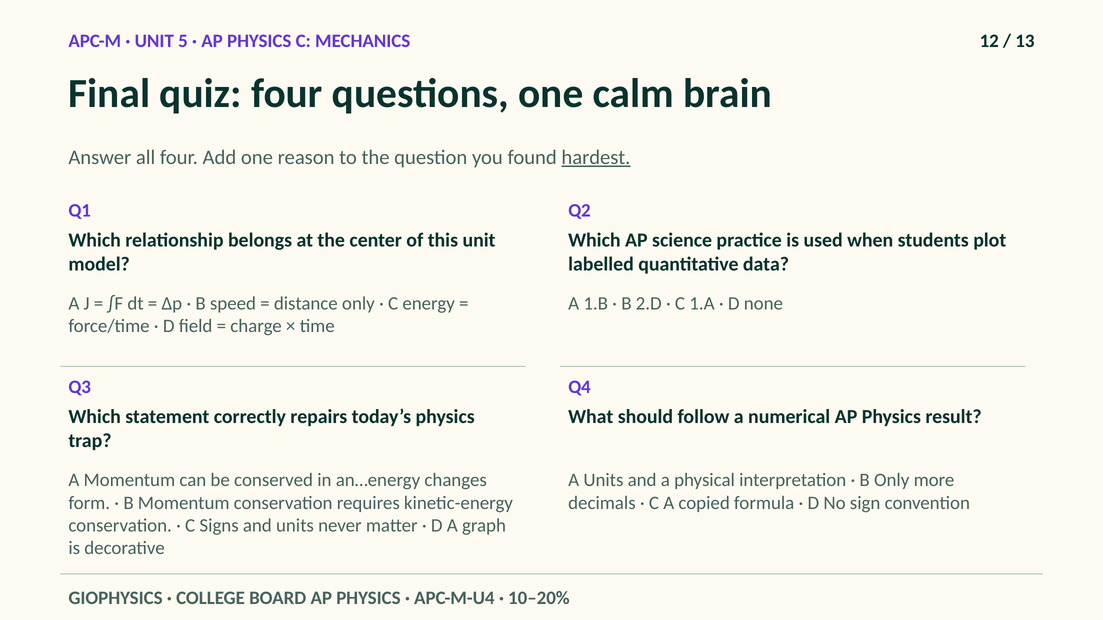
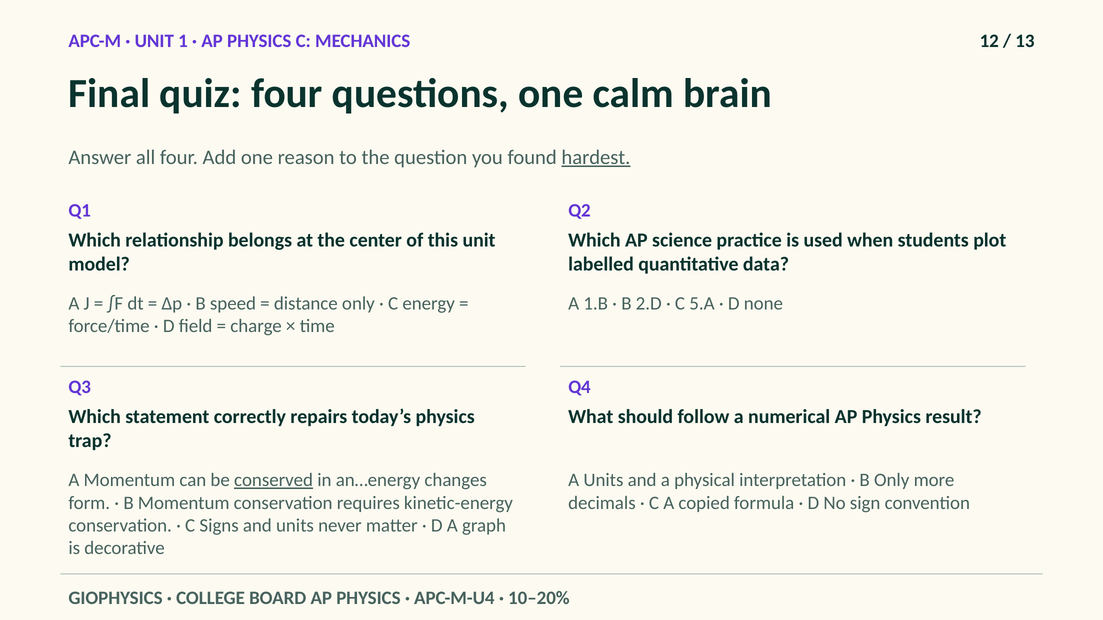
5: 5 -> 1 (183, 41)
1.A: 1.A -> 5.A (702, 304)
conserved underline: none -> present (274, 480)
